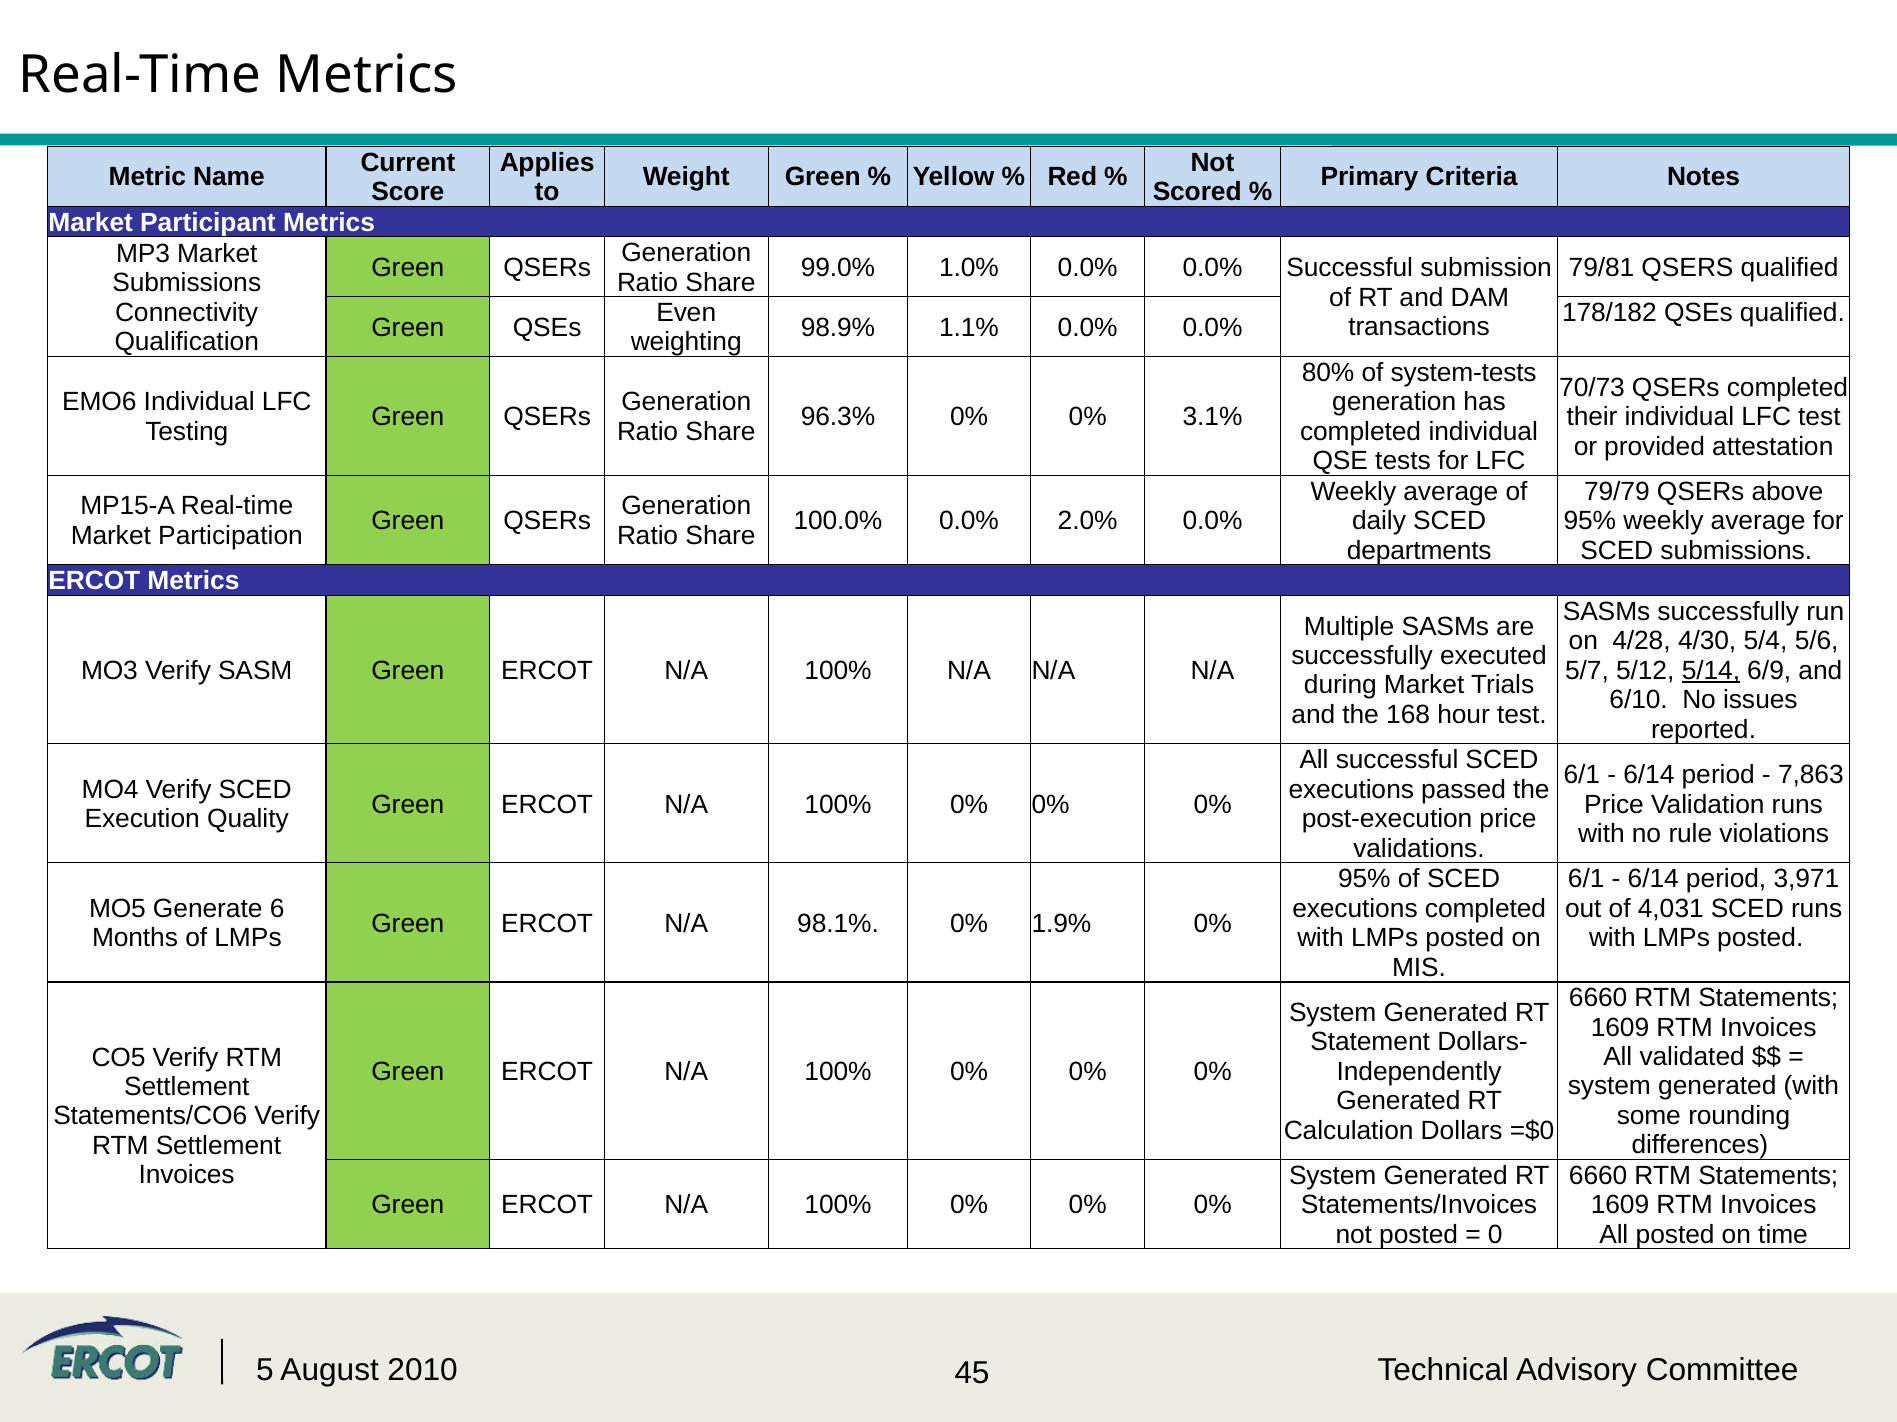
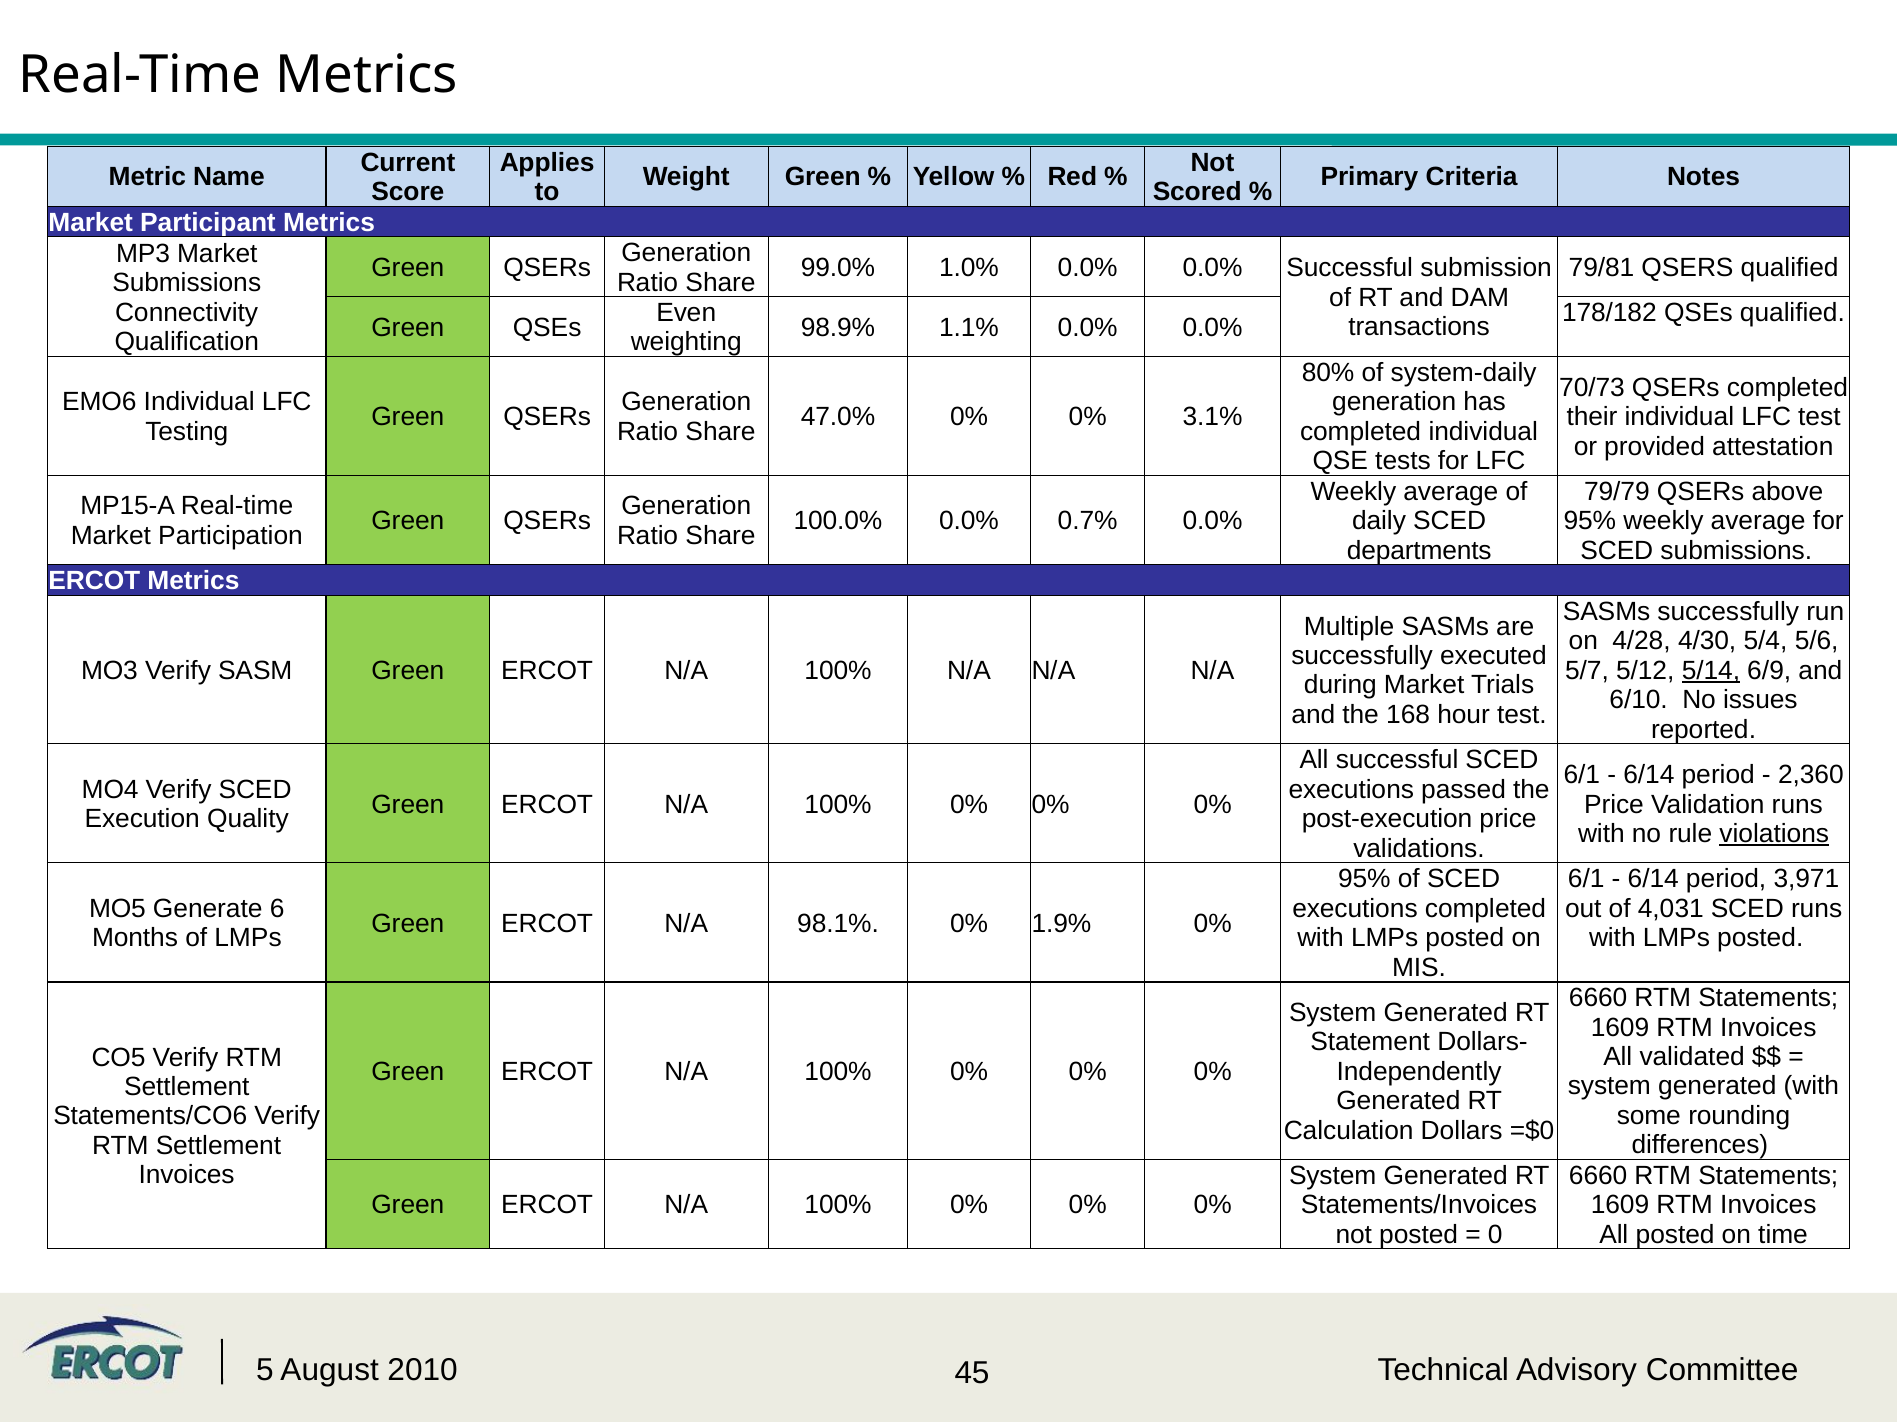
system-tests: system-tests -> system-daily (1464, 373)
96.3%: 96.3% -> 47.0% (838, 417)
2.0%: 2.0% -> 0.7% (1088, 521)
7,863: 7,863 -> 2,360 (1811, 775)
violations underline: none -> present (1774, 834)
